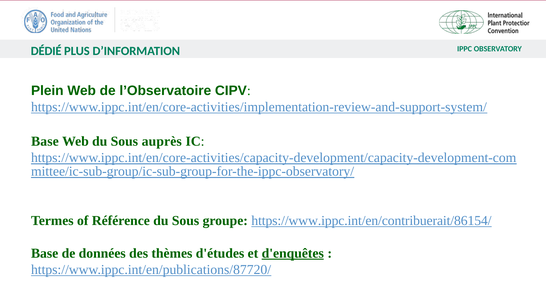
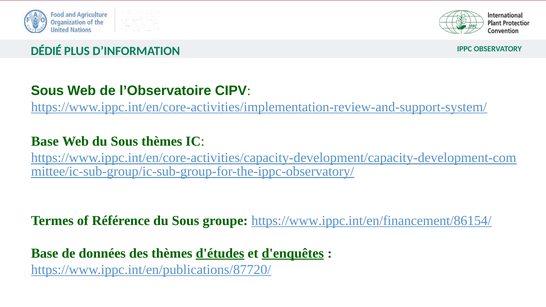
Plein: Plein -> Sous (47, 91)
Sous auprès: auprès -> thèmes (162, 141)
https://www.ippc.int/en/contribuerait/86154/: https://www.ippc.int/en/contribuerait/86154/ -> https://www.ippc.int/en/financement/86154/ (371, 221)
d'études underline: none -> present (220, 253)
